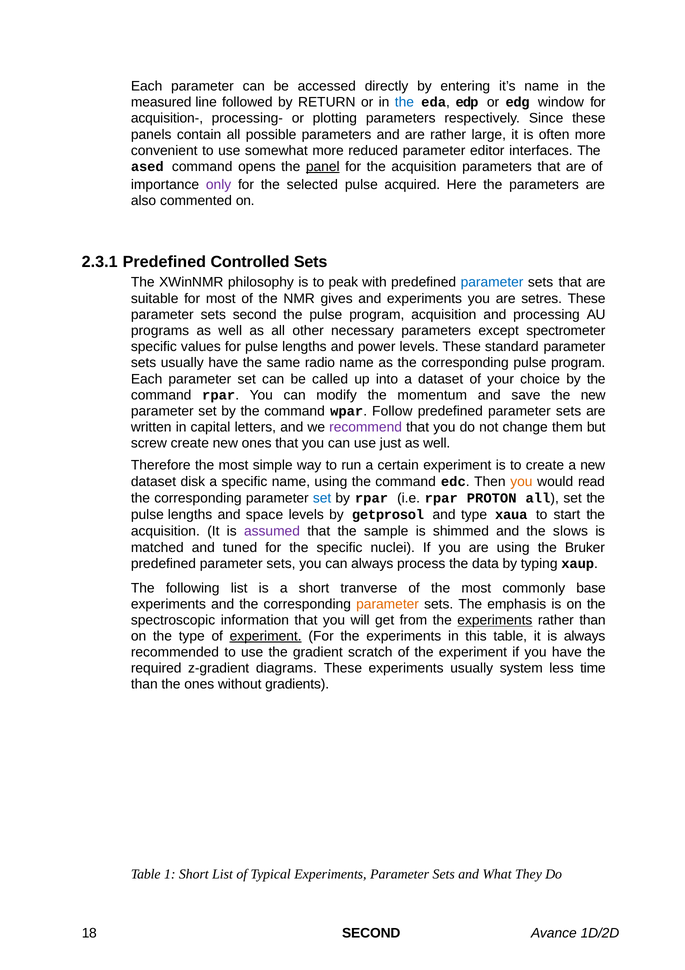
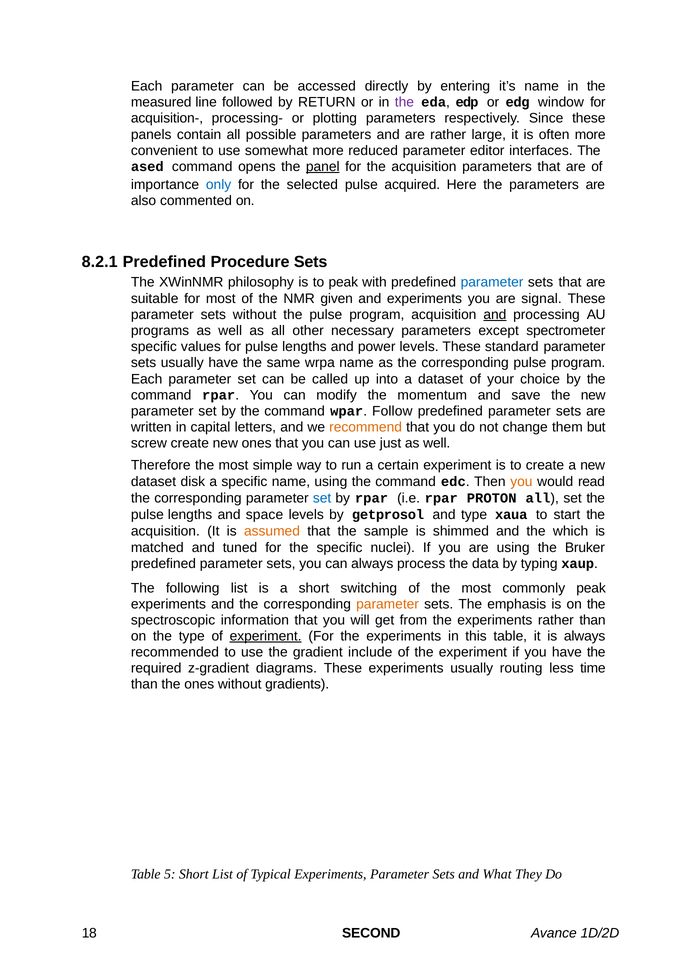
the colour: blue -> purple (404, 102)
only colour: purple -> blue (219, 185)
2.3.1: 2.3.1 -> 8.2.1 (100, 262)
Controlled: Controlled -> Procedure (250, 262)
gives: gives -> given (337, 298)
setres: setres -> signal (542, 298)
sets second: second -> without (255, 314)
and underline: none -> present (495, 314)
radio: radio -> wrpa (320, 363)
recommend colour: purple -> orange (366, 427)
assumed colour: purple -> orange (272, 531)
slows: slows -> which (571, 531)
tranverse: tranverse -> switching (369, 588)
commonly base: base -> peak (591, 588)
experiments underline: present -> none (495, 620)
scratch: scratch -> include (370, 652)
system: system -> routing (521, 668)
1: 1 -> 5 (170, 874)
